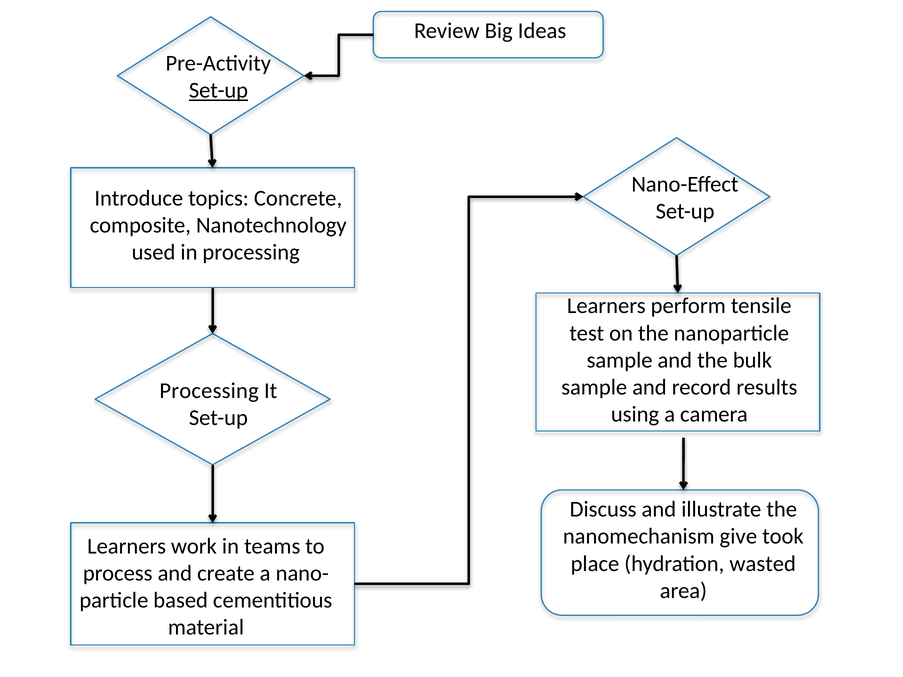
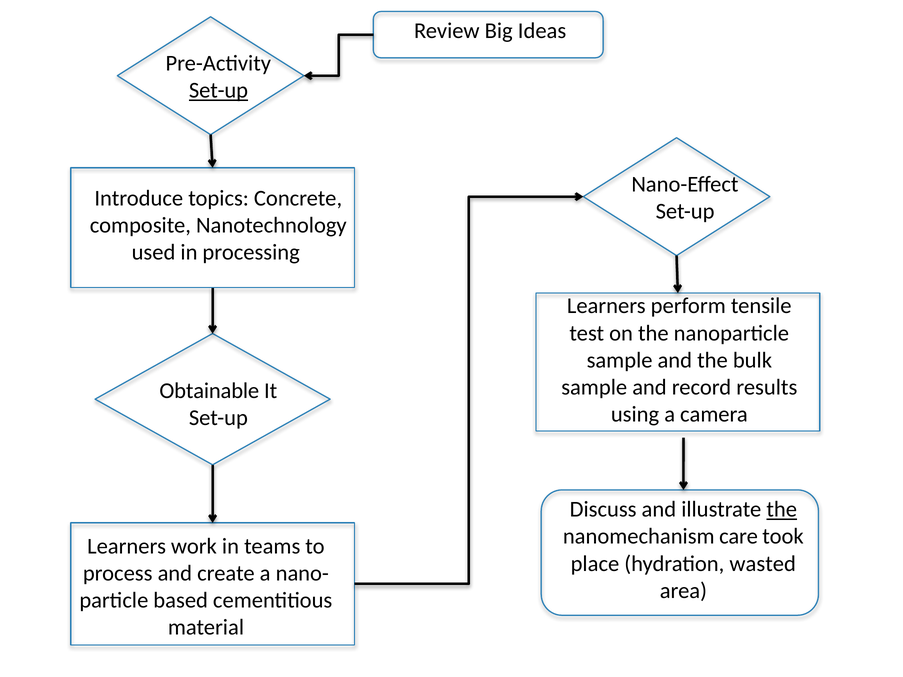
Processing: Processing -> Obtainable (209, 391)
the underline: none -> present (782, 510)
give: give -> care (739, 537)
